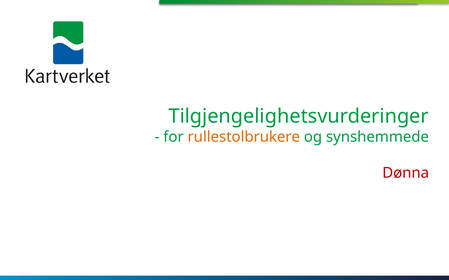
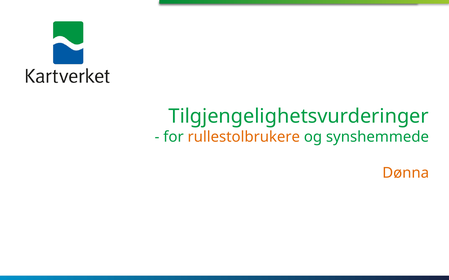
Dønna colour: red -> orange (406, 173)
